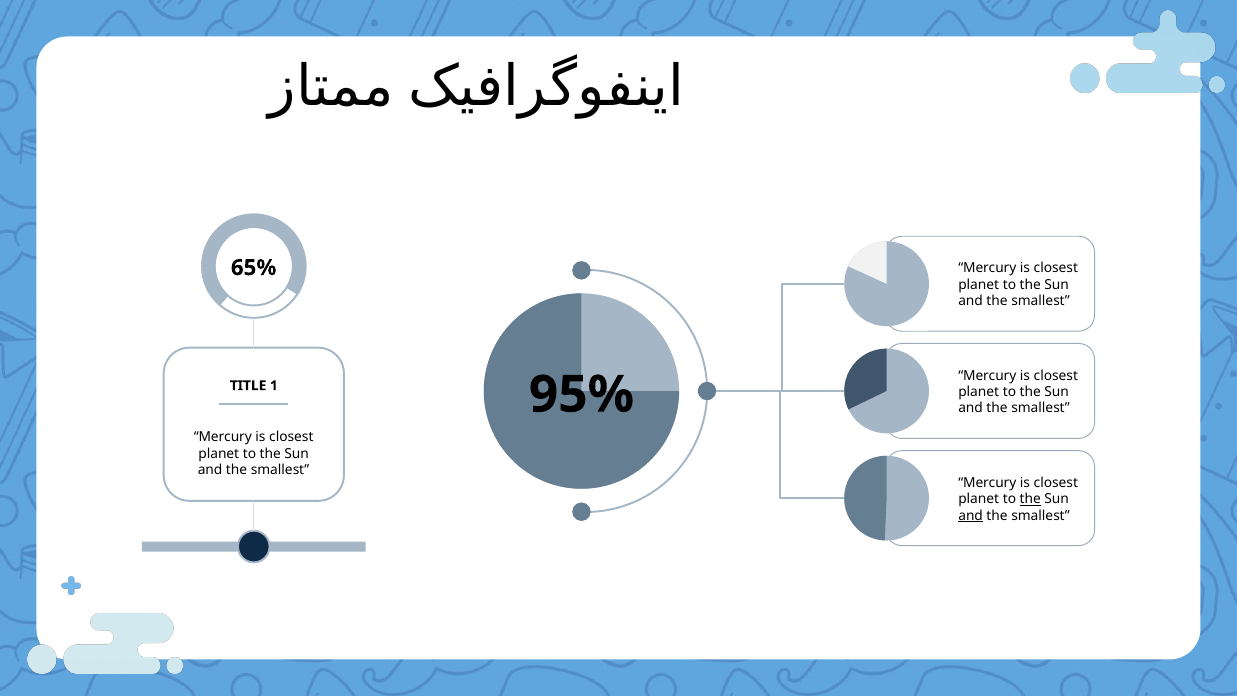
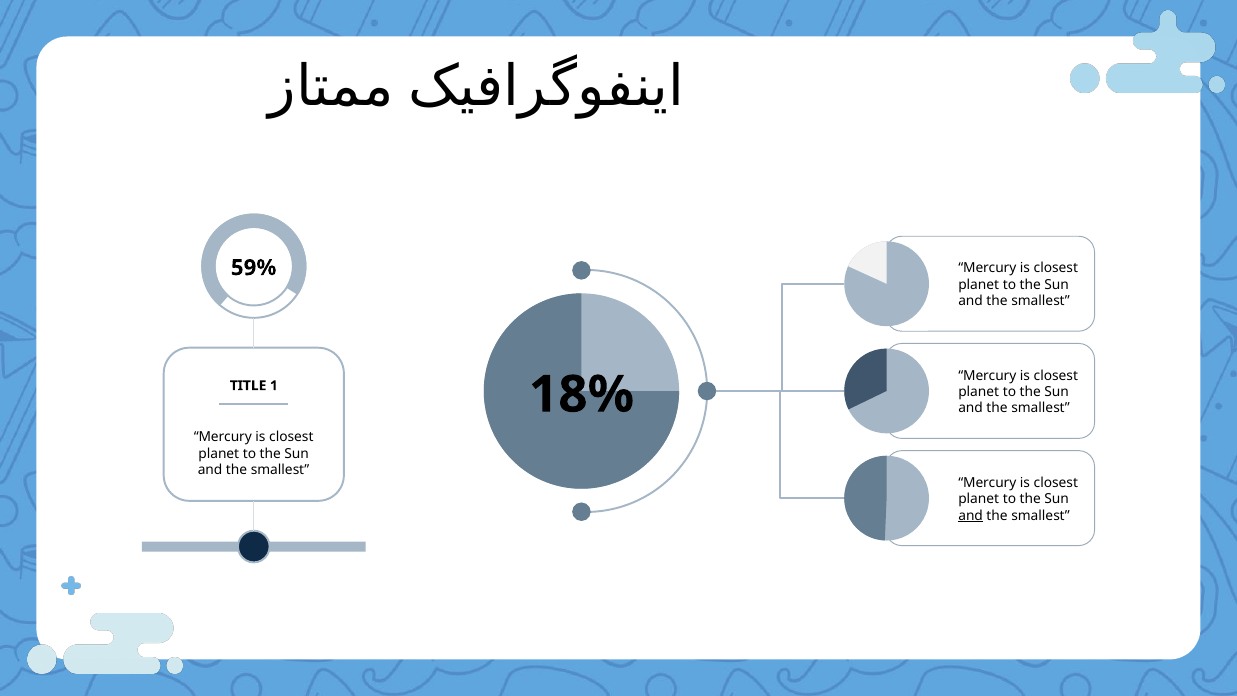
65%: 65% -> 59% (254, 268)
95%: 95% -> 18% (581, 395)
the underline: present -> none (1030, 499)
